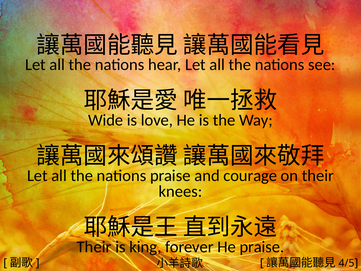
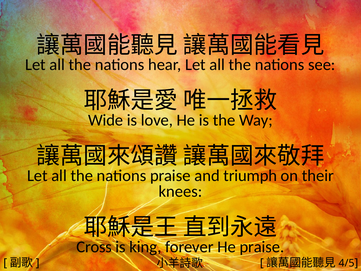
courage: courage -> triumph (250, 175)
Their: Their -> Cross (94, 247)
